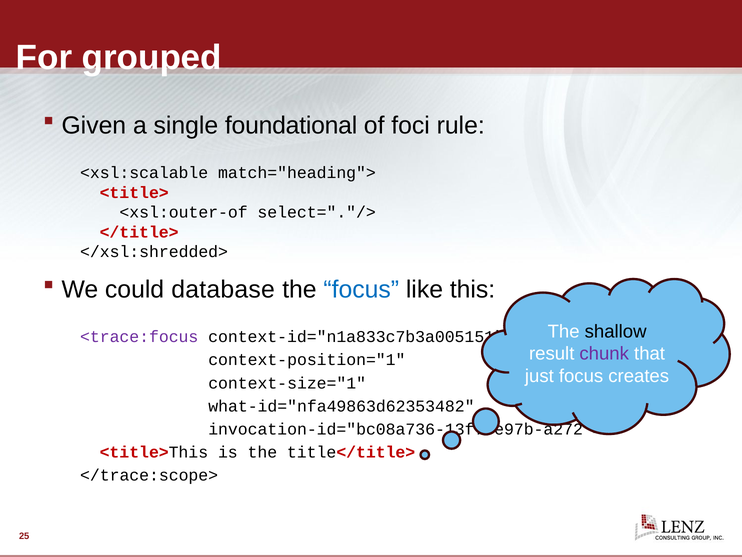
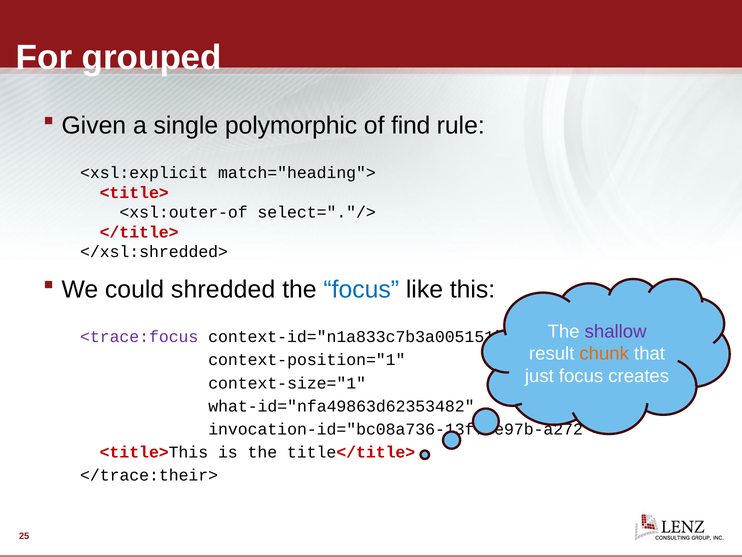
foundational: foundational -> polymorphic (291, 125)
foci: foci -> find (411, 125)
<xsl:scalable: <xsl:scalable -> <xsl:explicit (144, 173)
database: database -> shredded (223, 289)
shallow colour: black -> purple (616, 331)
chunk colour: purple -> orange (604, 353)
</trace:scope>: </trace:scope> -> </trace:their> (149, 475)
